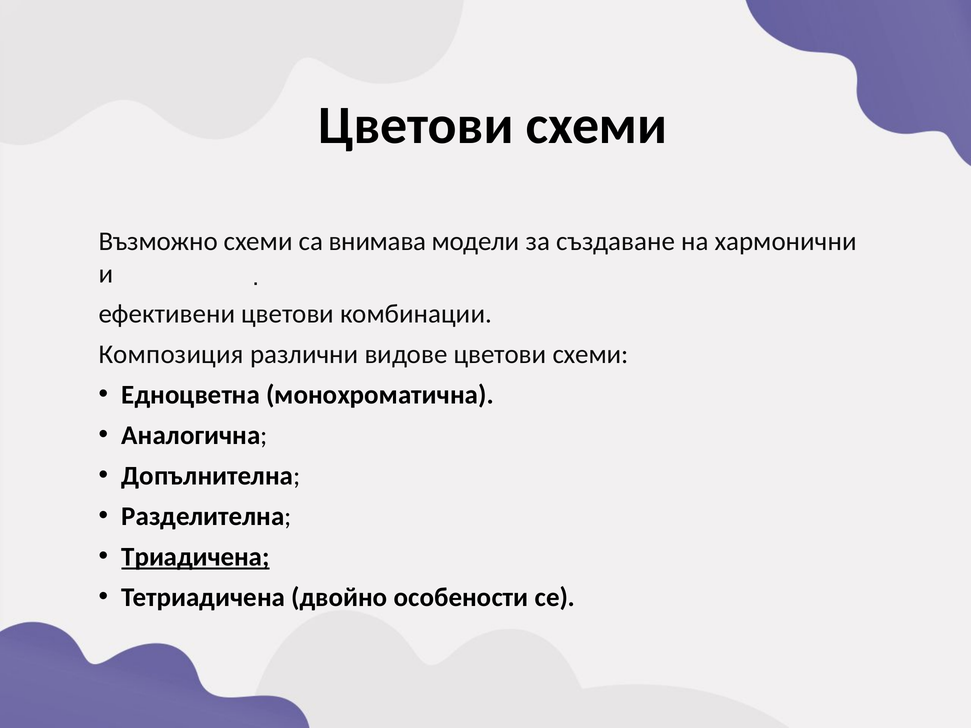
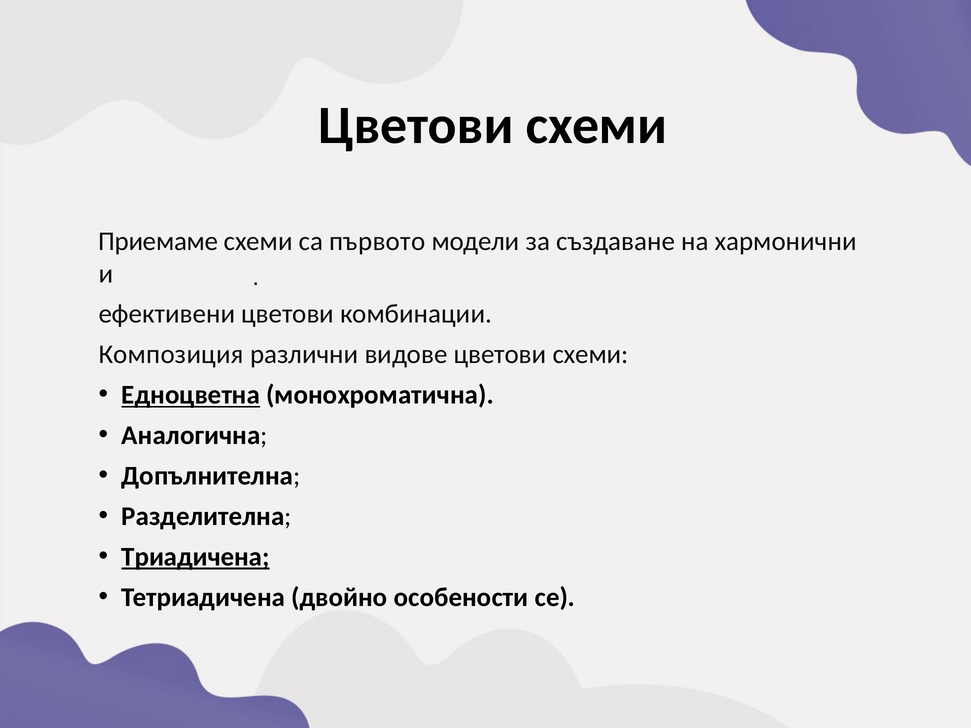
Възможно: Възможно -> Приемаме (158, 241)
внимава: внимава -> първото (377, 241)
Едноцветна underline: none -> present (191, 395)
